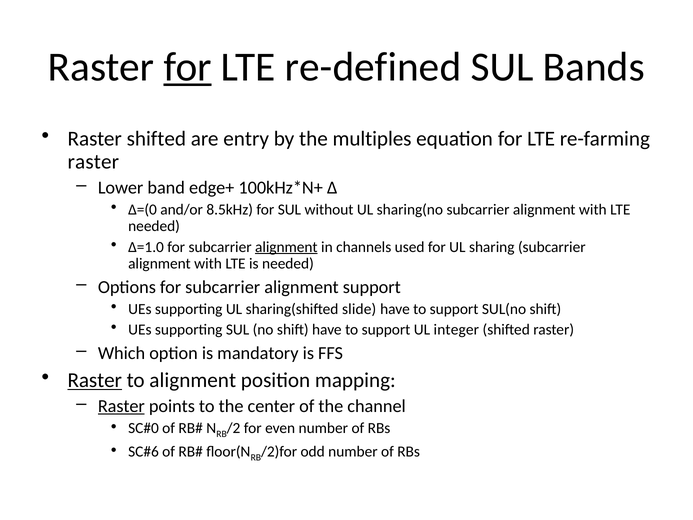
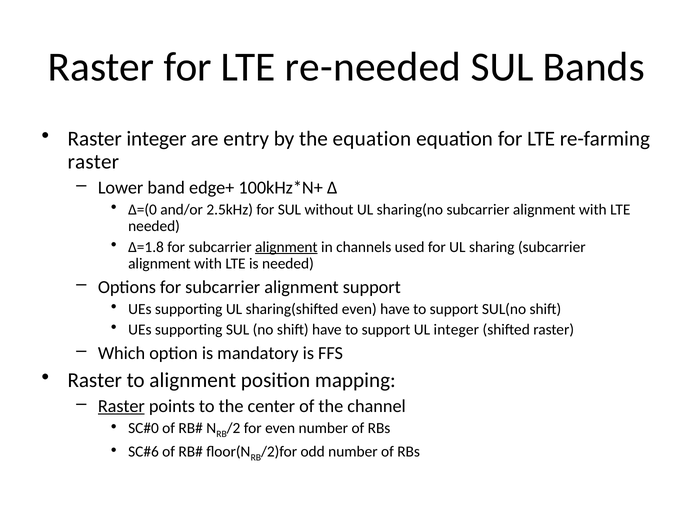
for underline: present -> none (188, 67)
re-defined: re-defined -> re-needed (373, 67)
Raster shifted: shifted -> integer (156, 139)
the multiples: multiples -> equation (372, 139)
8.5kHz: 8.5kHz -> 2.5kHz (230, 210)
Δ=1.0: Δ=1.0 -> Δ=1.8 (146, 247)
sharing(shifted slide: slide -> even (359, 309)
Raster underline: present -> none (95, 380)
